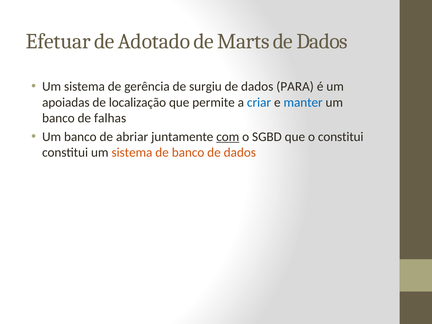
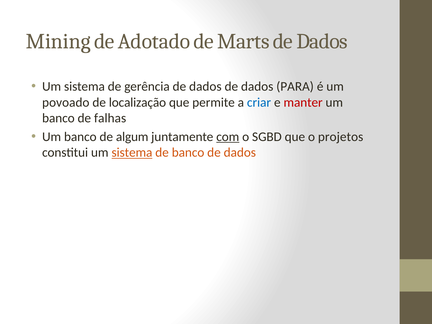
Efetuar: Efetuar -> Mining (58, 41)
gerência de surgiu: surgiu -> dados (205, 87)
apoiadas: apoiadas -> povoado (66, 102)
manter colour: blue -> red (303, 102)
abriar: abriar -> algum (132, 137)
o constitui: constitui -> projetos (341, 137)
sistema underline: none -> present (132, 153)
